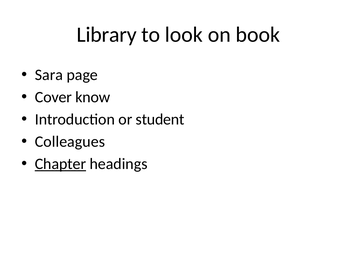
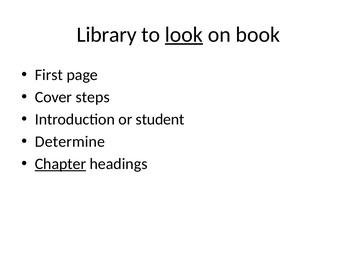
look underline: none -> present (184, 35)
Sara: Sara -> First (49, 75)
know: know -> steps (93, 97)
Colleagues: Colleagues -> Determine (70, 142)
